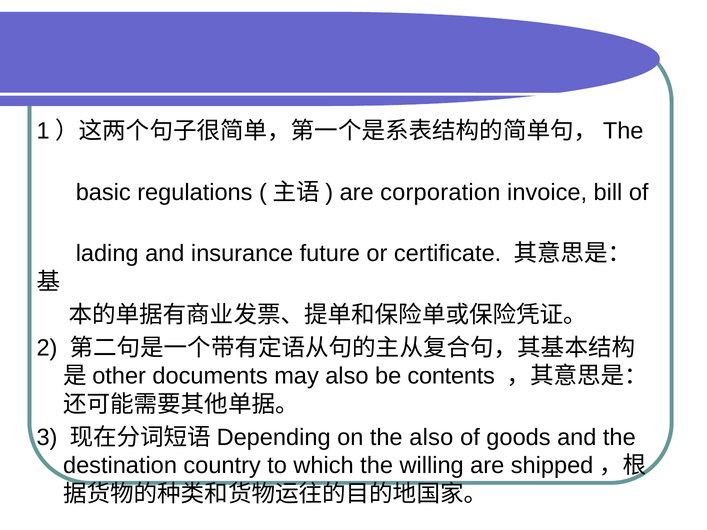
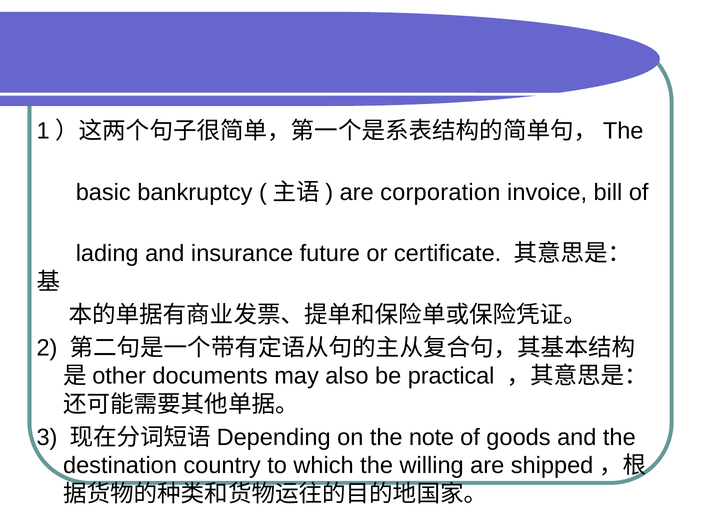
regulations: regulations -> bankruptcy (195, 193)
contents: contents -> practical (451, 376)
the also: also -> note (432, 438)
